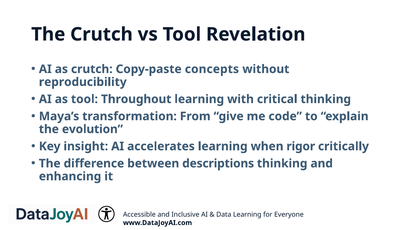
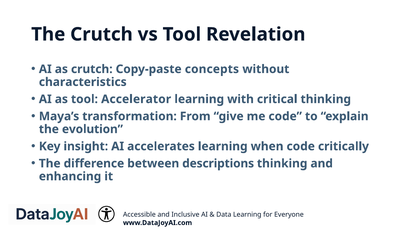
reproducibility: reproducibility -> characteristics (83, 82)
Throughout: Throughout -> Accelerator (136, 99)
when rigor: rigor -> code (301, 146)
